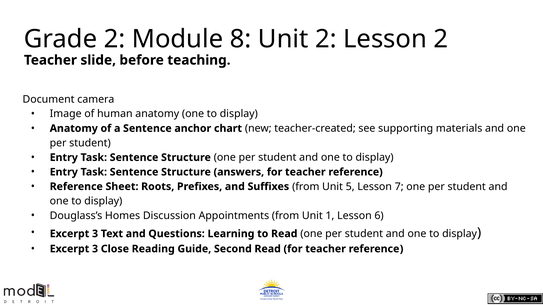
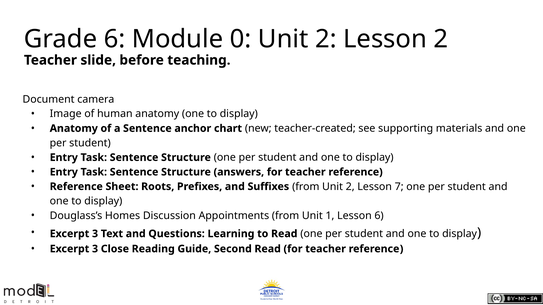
Grade 2: 2 -> 6 (115, 39)
8: 8 -> 0 (241, 39)
from Unit 5: 5 -> 2 (350, 187)
